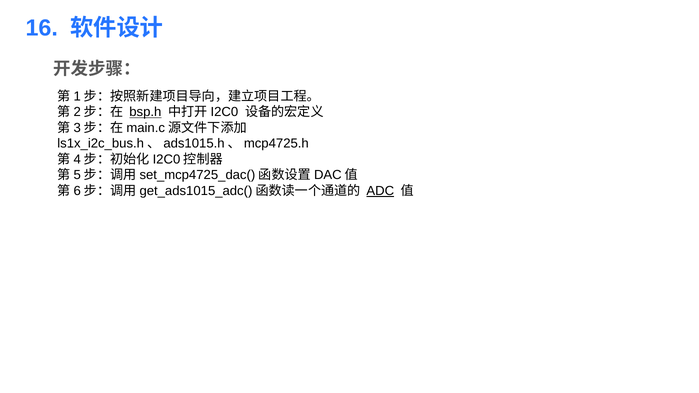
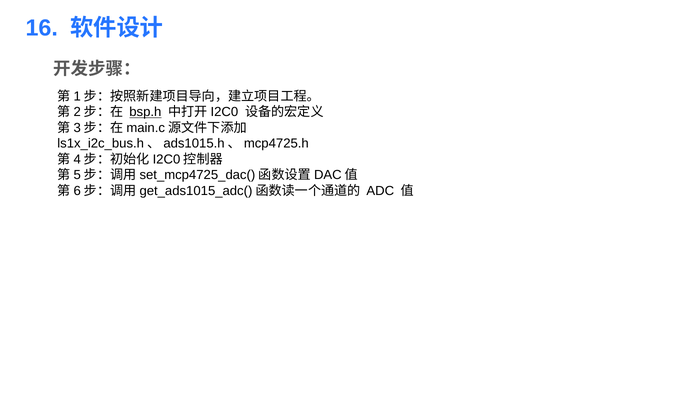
ADC underline: present -> none (380, 191)
